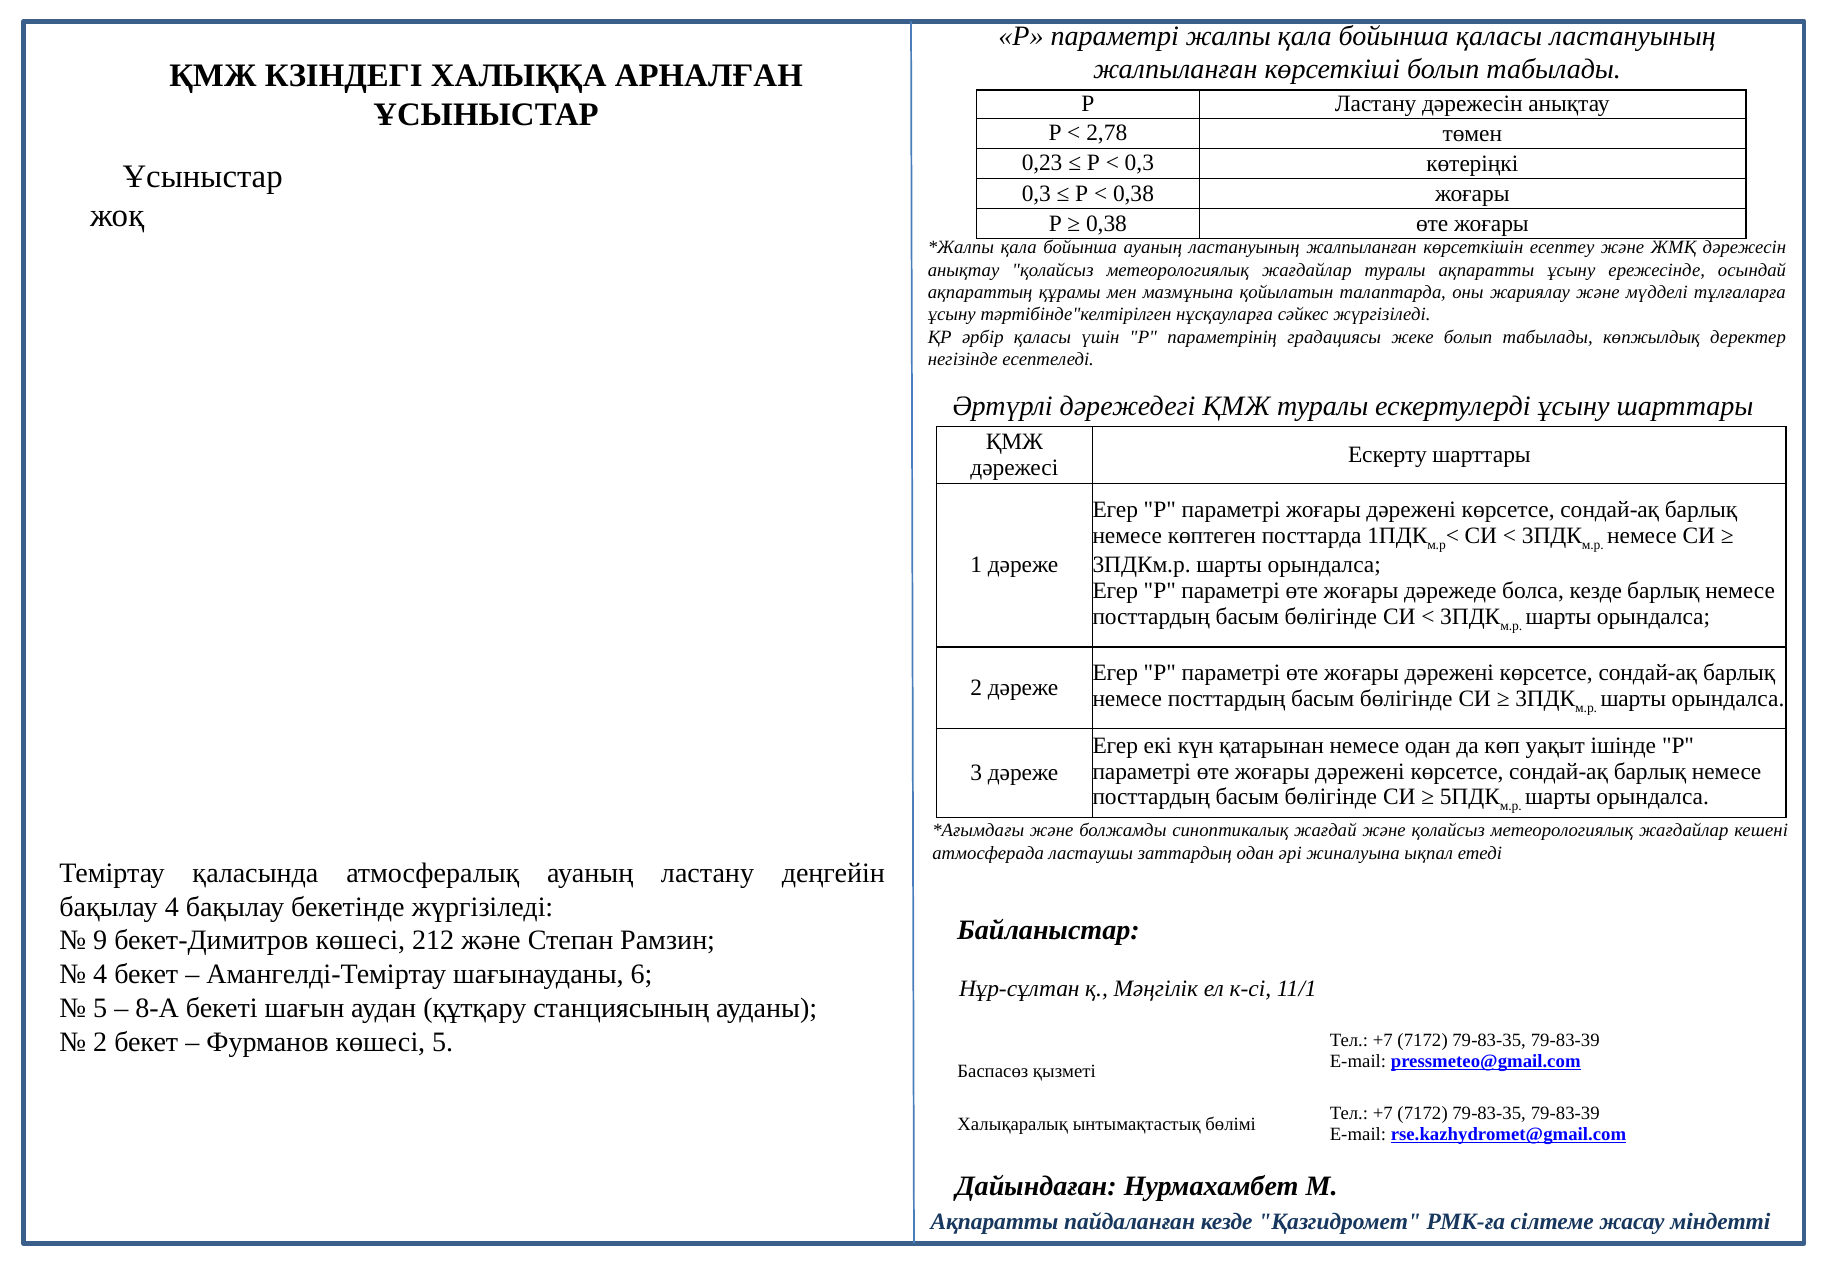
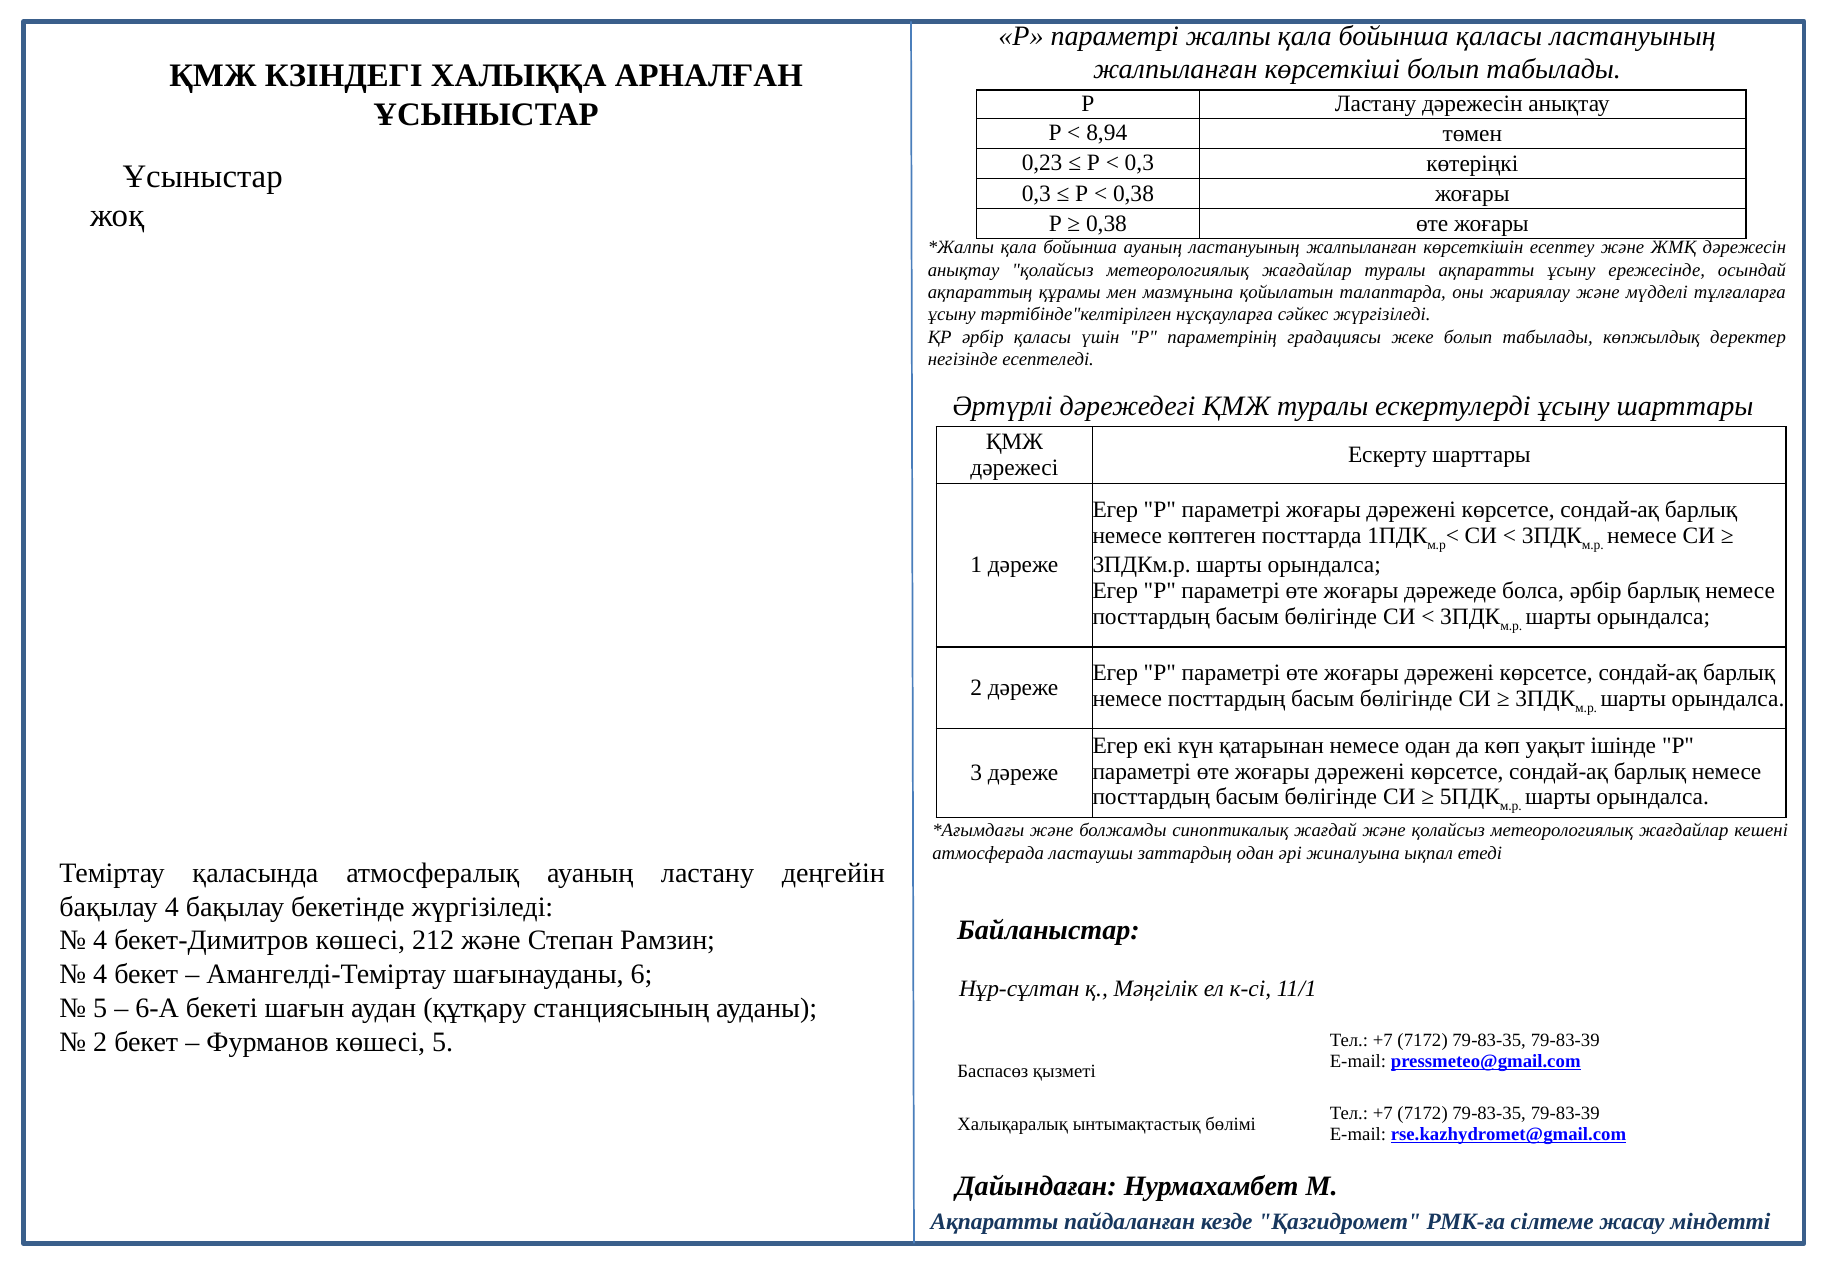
2,78: 2,78 -> 8,94 (1107, 133)
болса кезде: кезде -> әрбір (1596, 591)
9: 9 -> 4 (100, 941)
8-А: 8-А -> 6-А (157, 1009)
